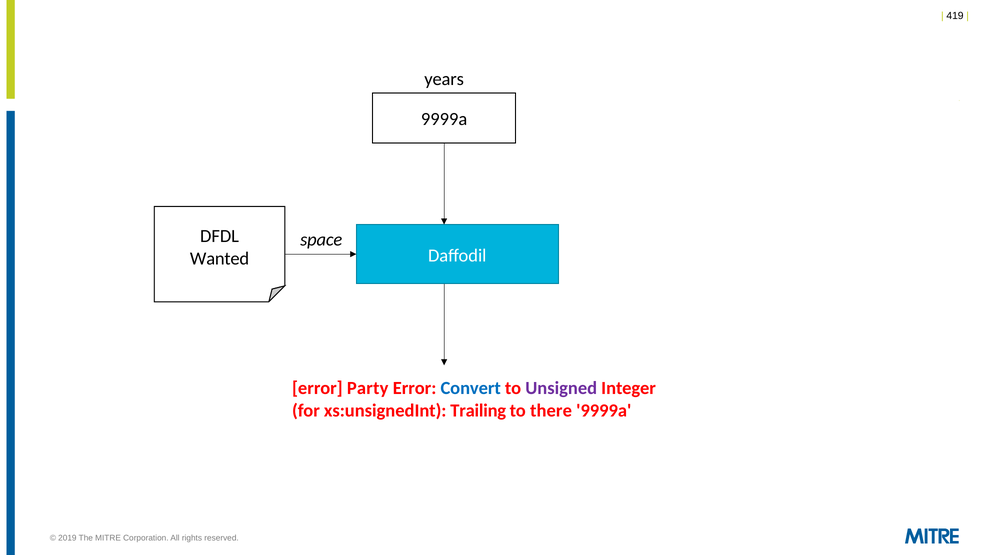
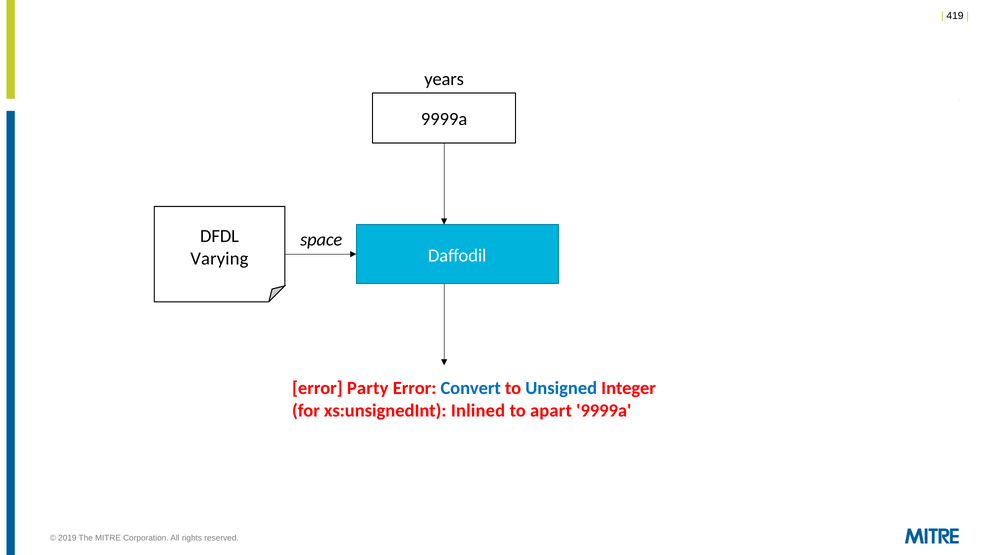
Wanted: Wanted -> Varying (219, 259)
Unsigned colour: purple -> blue (561, 388)
Trailing: Trailing -> Inlined (478, 411)
there: there -> apart (551, 411)
